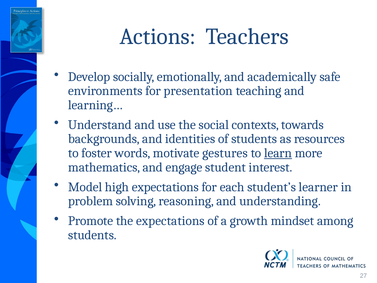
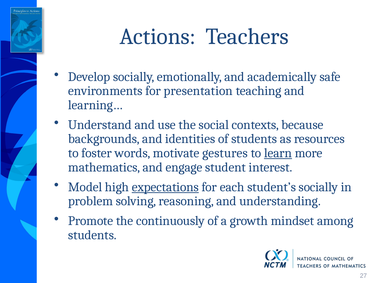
towards: towards -> because (302, 125)
expectations underline: none -> present (165, 187)
student’s learner: learner -> socially (318, 187)
the expectations: expectations -> continuously (170, 221)
